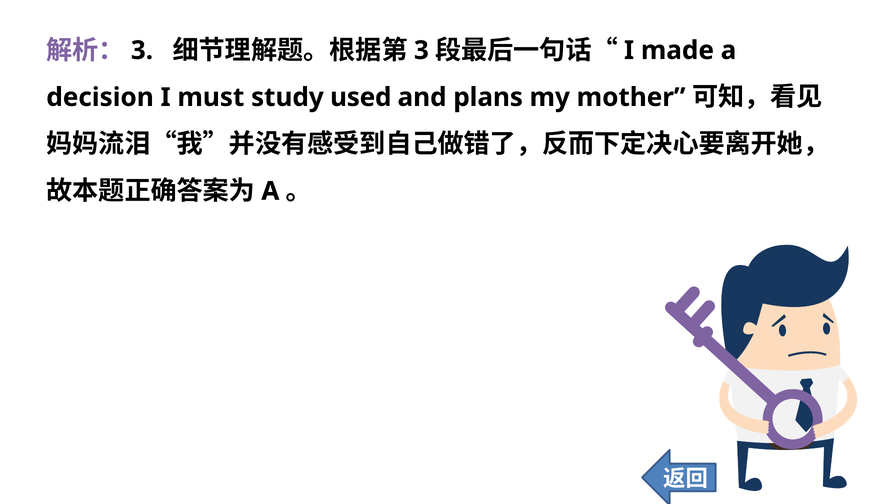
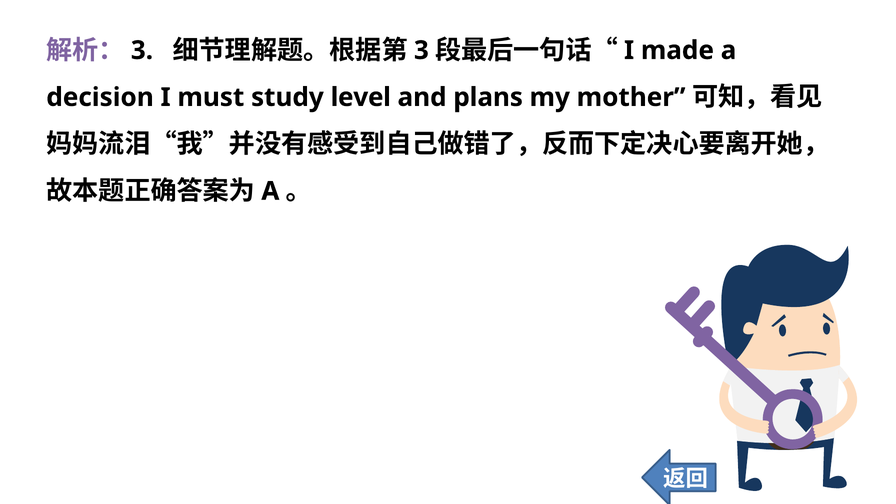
used: used -> level (361, 97)
